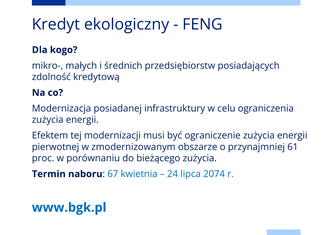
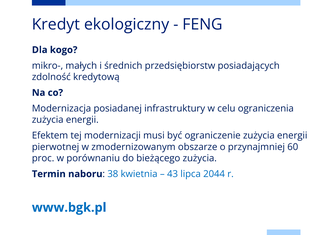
61: 61 -> 60 (293, 147)
67: 67 -> 38 (113, 174)
24: 24 -> 43 (173, 174)
2074: 2074 -> 2044 (214, 174)
